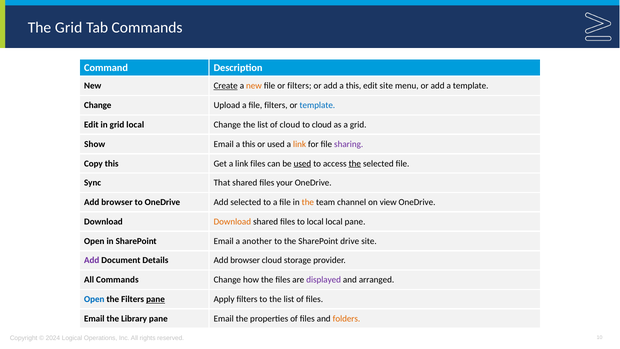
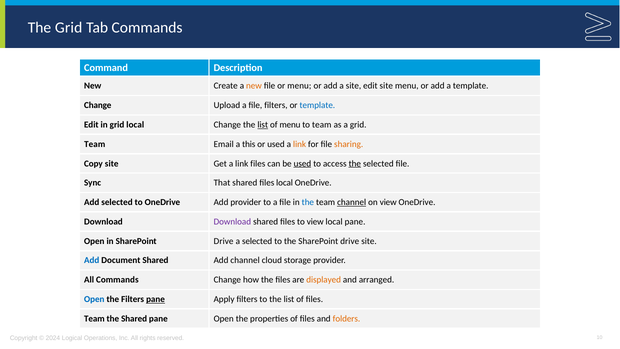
Create underline: present -> none (226, 86)
or filters: filters -> menu (299, 86)
add a this: this -> site (354, 86)
list underline: none -> present (263, 125)
of cloud: cloud -> menu (290, 125)
to cloud: cloud -> team (322, 125)
Show: Show -> Team (95, 144)
sharing colour: purple -> orange (349, 144)
Copy this: this -> site (112, 163)
files your: your -> local (285, 183)
browser: browser -> selected (117, 202)
Add selected: selected -> provider (246, 202)
the colour: orange -> blue (308, 202)
channel underline: none -> present (352, 202)
Download colour: orange -> purple (232, 222)
to local: local -> view (315, 222)
in SharePoint Email: Email -> Drive (224, 241)
a another: another -> selected (257, 241)
Add colour: purple -> blue (92, 260)
Document Details: Details -> Shared (155, 260)
browser: browser -> channel (245, 260)
displayed colour: purple -> orange (324, 280)
Email: Email -> Team (94, 318)
the Library: Library -> Shared (134, 318)
Email: Email -> Open (224, 318)
